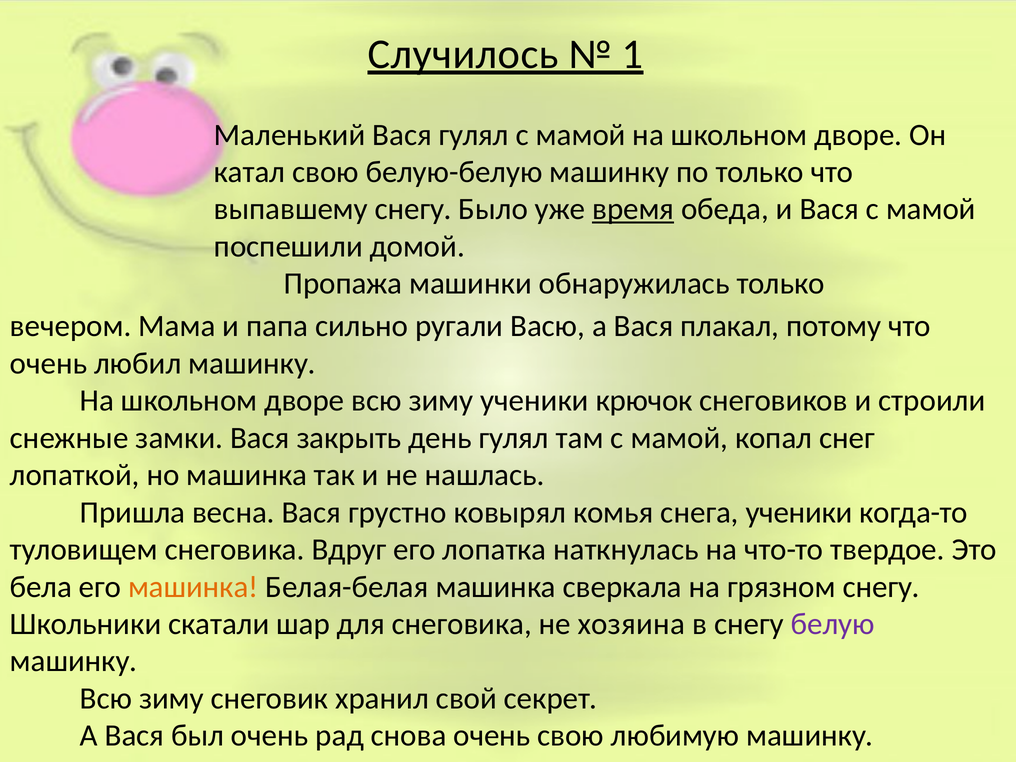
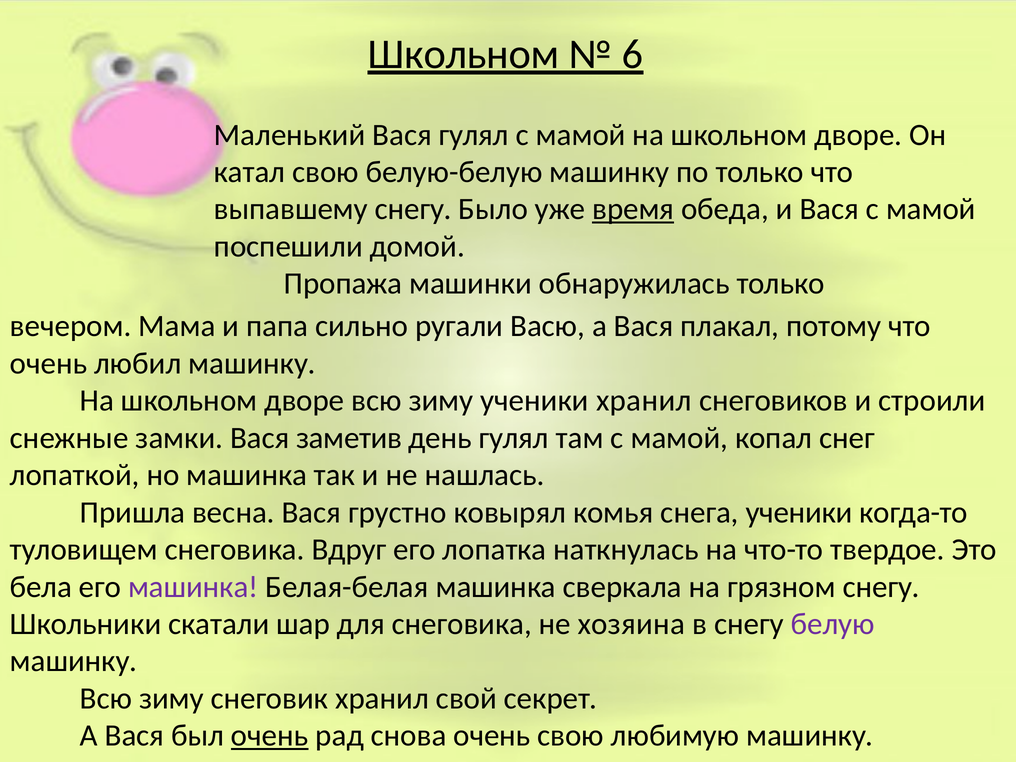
Случилось: Случилось -> Школьном (464, 54)
1: 1 -> 6 (632, 54)
ученики крючок: крючок -> хранил (644, 401)
закрыть: закрыть -> заметив (349, 438)
машинка colour: orange -> purple (193, 587)
очень underline: none -> present (270, 736)
